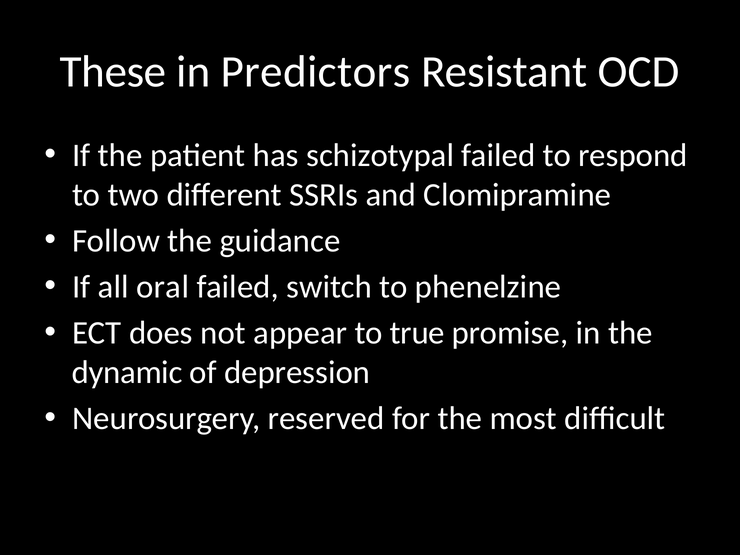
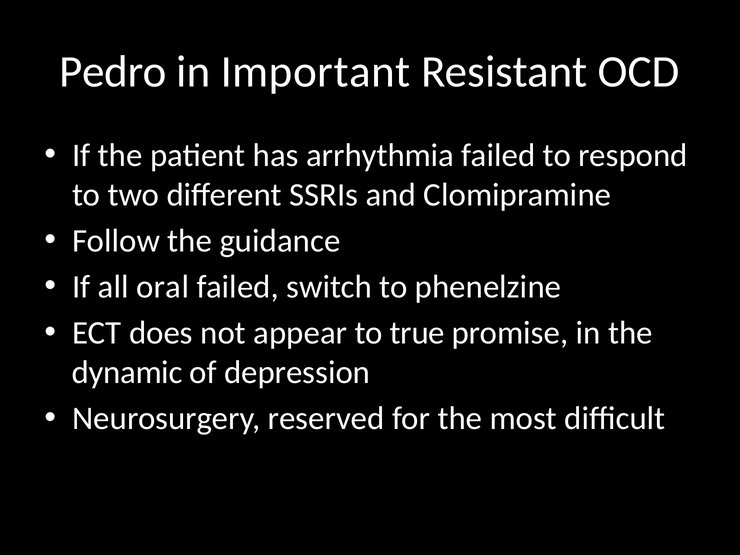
These: These -> Pedro (113, 72)
Predictors: Predictors -> Important (316, 72)
schizotypal: schizotypal -> arrhythmia (380, 155)
